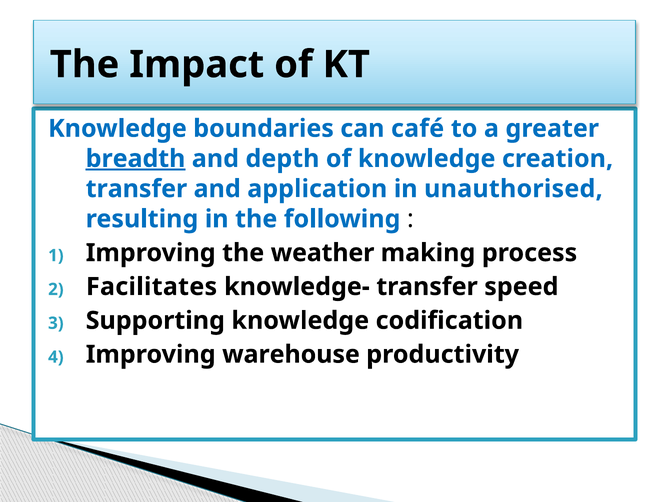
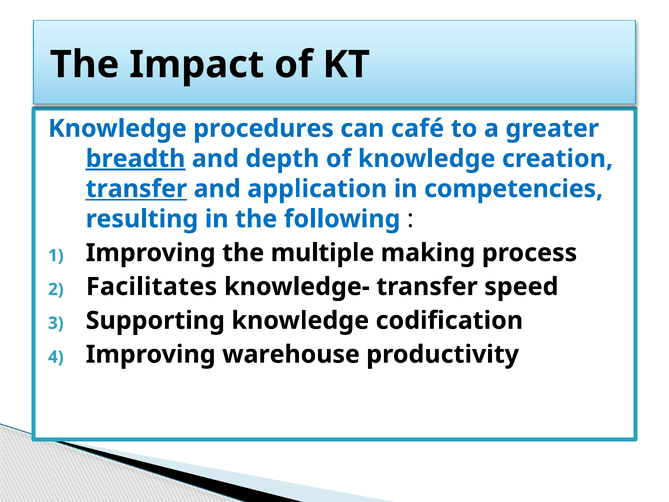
boundaries: boundaries -> procedures (264, 128)
transfer underline: none -> present (136, 189)
unauthorised: unauthorised -> competencies (514, 189)
weather: weather -> multiple (323, 253)
